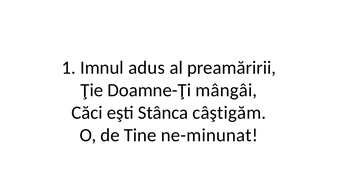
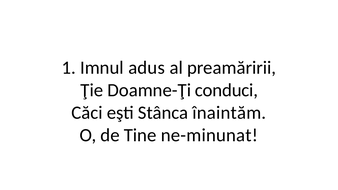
mângâi: mângâi -> conduci (226, 90)
câştigăm: câştigăm -> înaintăm (229, 113)
